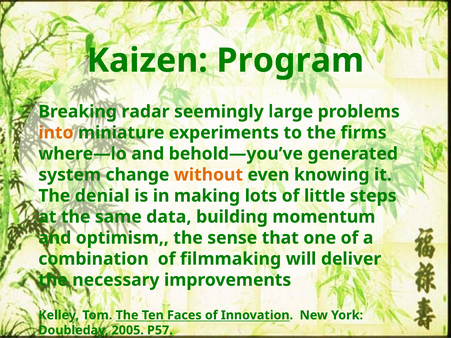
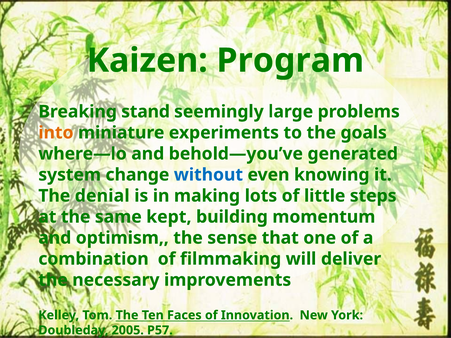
radar: radar -> stand (146, 112)
firms: firms -> goals (364, 133)
without colour: orange -> blue (208, 175)
data: data -> kept (169, 217)
